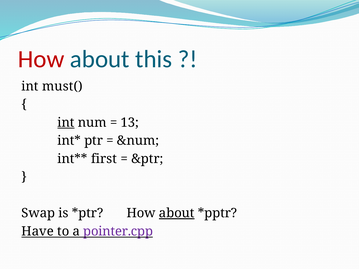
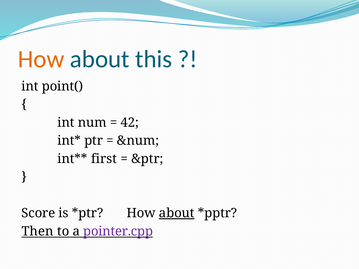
How colour: red -> orange (41, 59)
must(: must( -> point( (62, 86)
int underline: present -> none (66, 123)
13: 13 -> 42 (130, 123)
Swap: Swap -> Score (38, 213)
Have: Have -> Then (38, 232)
